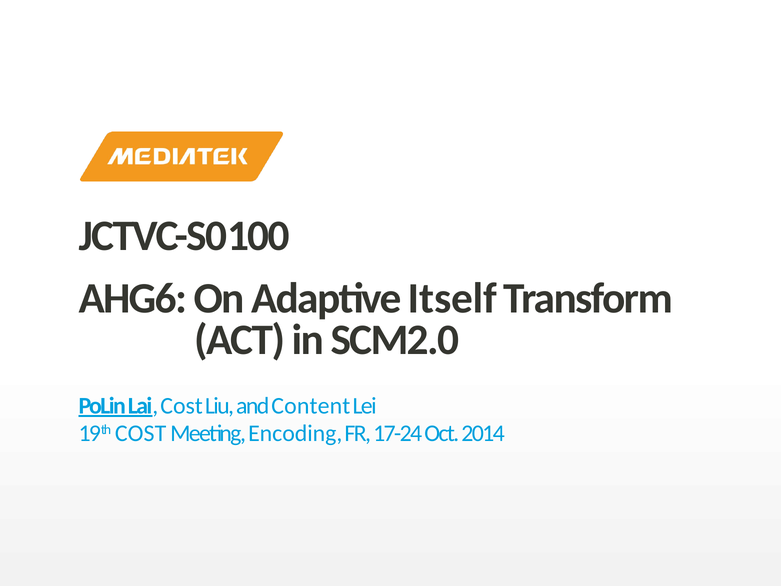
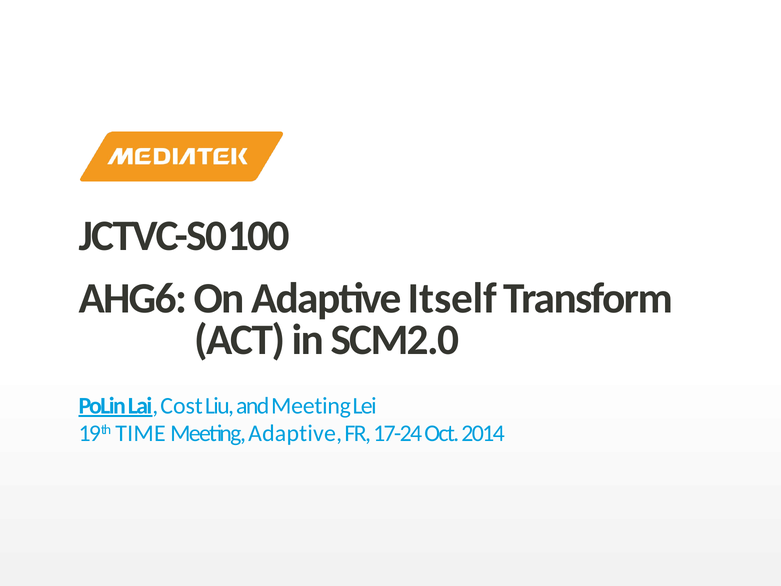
and Content: Content -> Meeting (311, 406)
19th COST: COST -> TIME (140, 433)
Meeting Encoding: Encoding -> Adaptive (295, 433)
